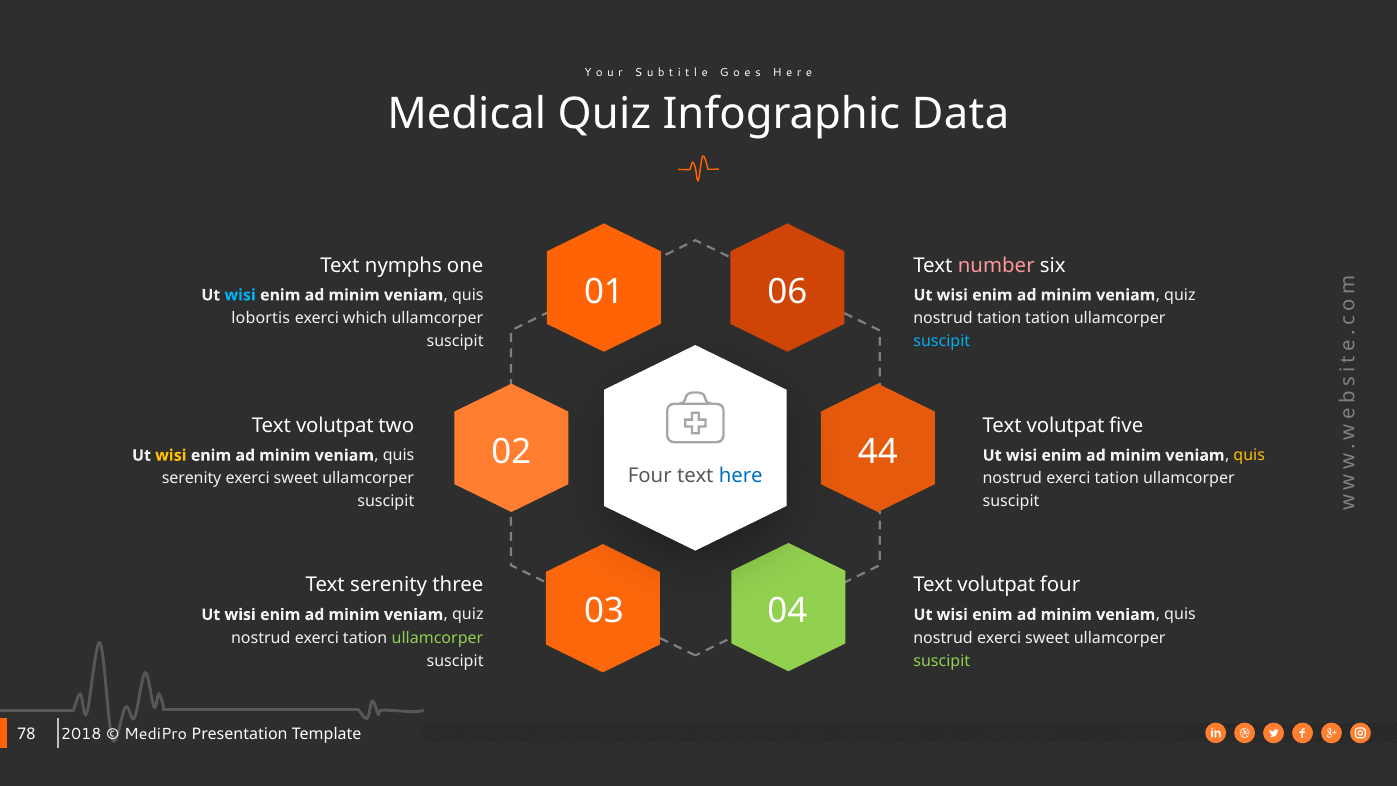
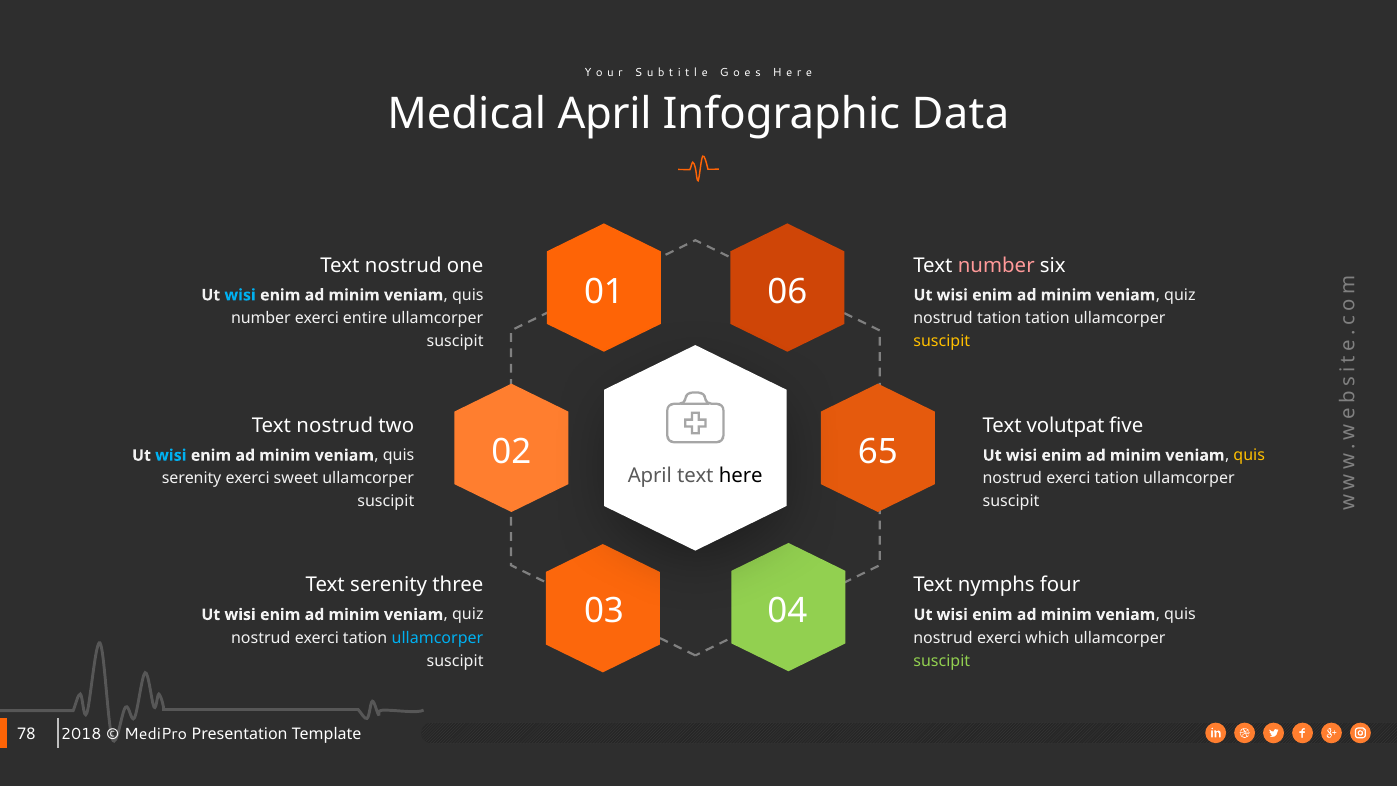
Medical Quiz: Quiz -> April (605, 114)
nymphs: nymphs -> nostrud (403, 266)
lobortis: lobortis -> number (261, 318)
which: which -> entire (365, 318)
suscipit colour: light blue -> yellow (942, 341)
volutpat: volutpat -> nostrud (335, 426)
44: 44 -> 65 (878, 452)
wisi colour: yellow -> light blue (171, 455)
Four: Four -> April (650, 475)
here colour: blue -> black (741, 475)
volutpat: volutpat -> nymphs (996, 585)
ullamcorper colour: light green -> light blue (437, 638)
nostrud exerci sweet: sweet -> which (1047, 638)
